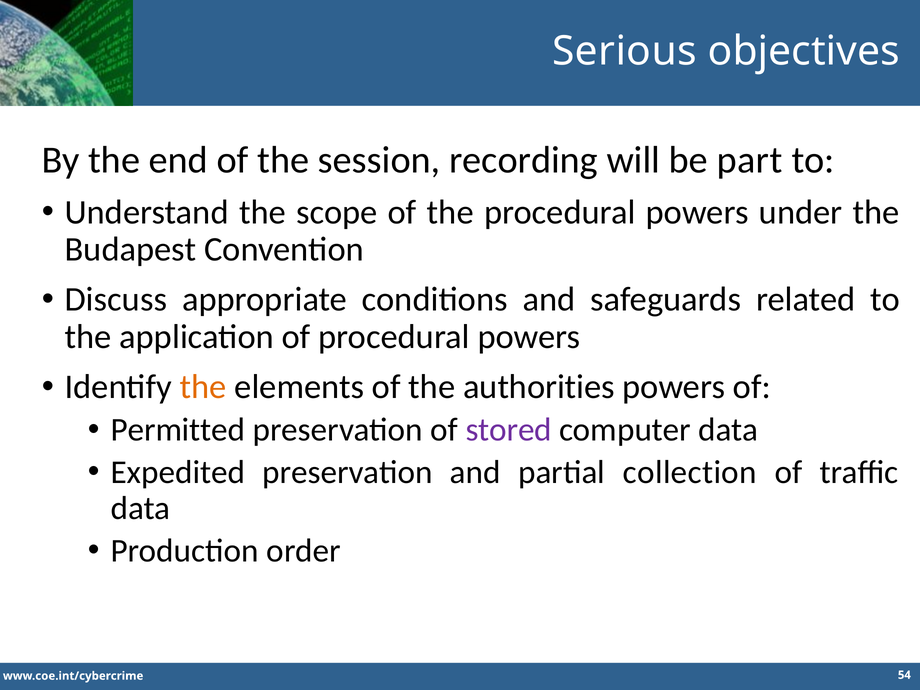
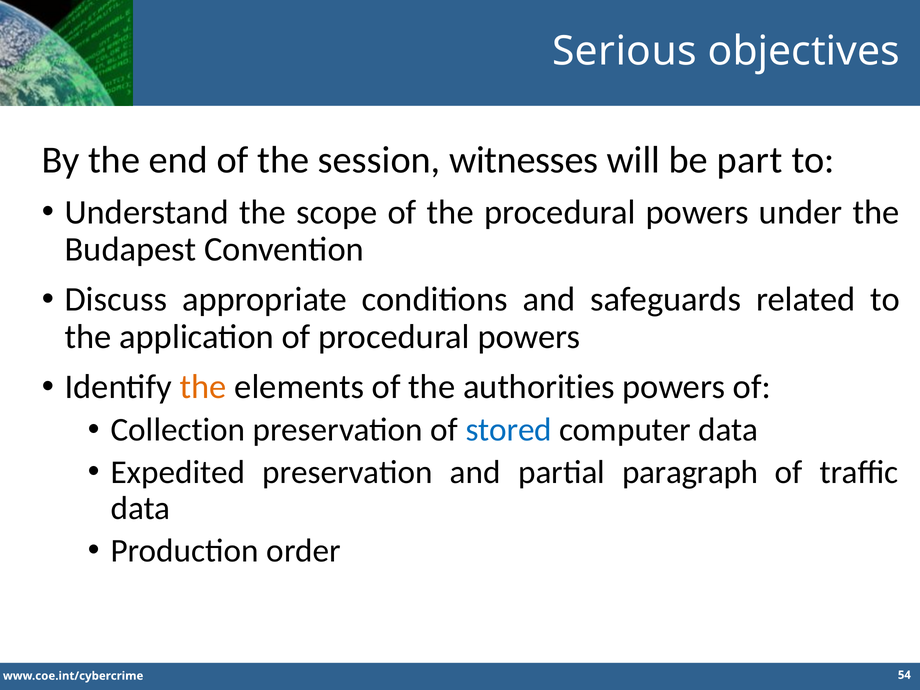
recording: recording -> witnesses (524, 160)
Permitted: Permitted -> Collection (178, 430)
stored colour: purple -> blue (509, 430)
collection: collection -> paragraph (690, 472)
